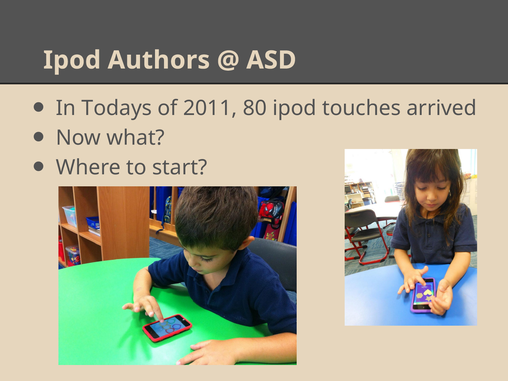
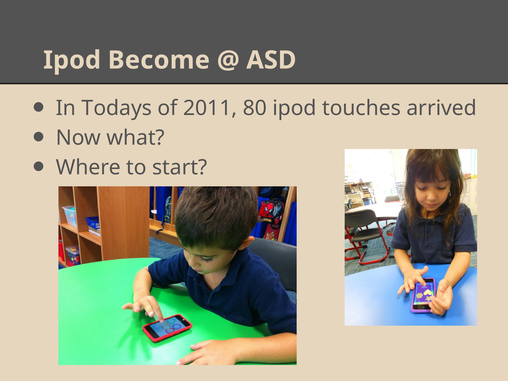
Authors: Authors -> Become (159, 60)
